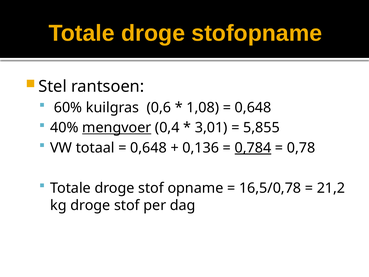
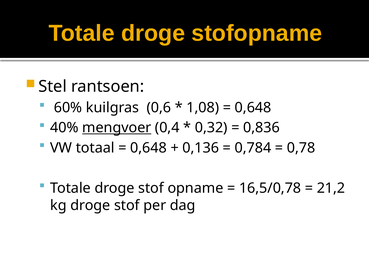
3,01: 3,01 -> 0,32 (211, 128)
5,855: 5,855 -> 0,836 (261, 128)
0,784 underline: present -> none (253, 148)
